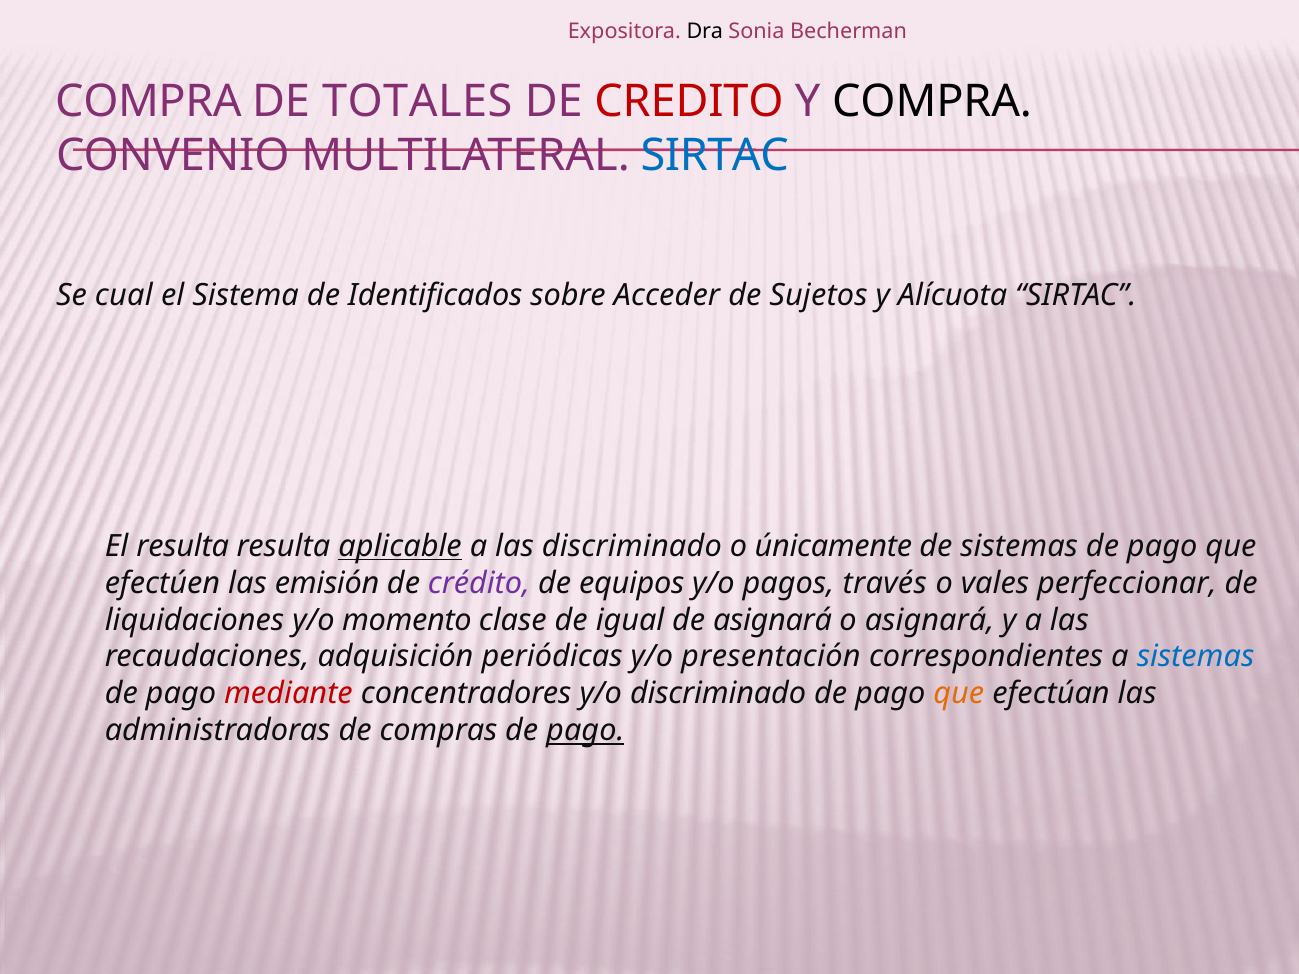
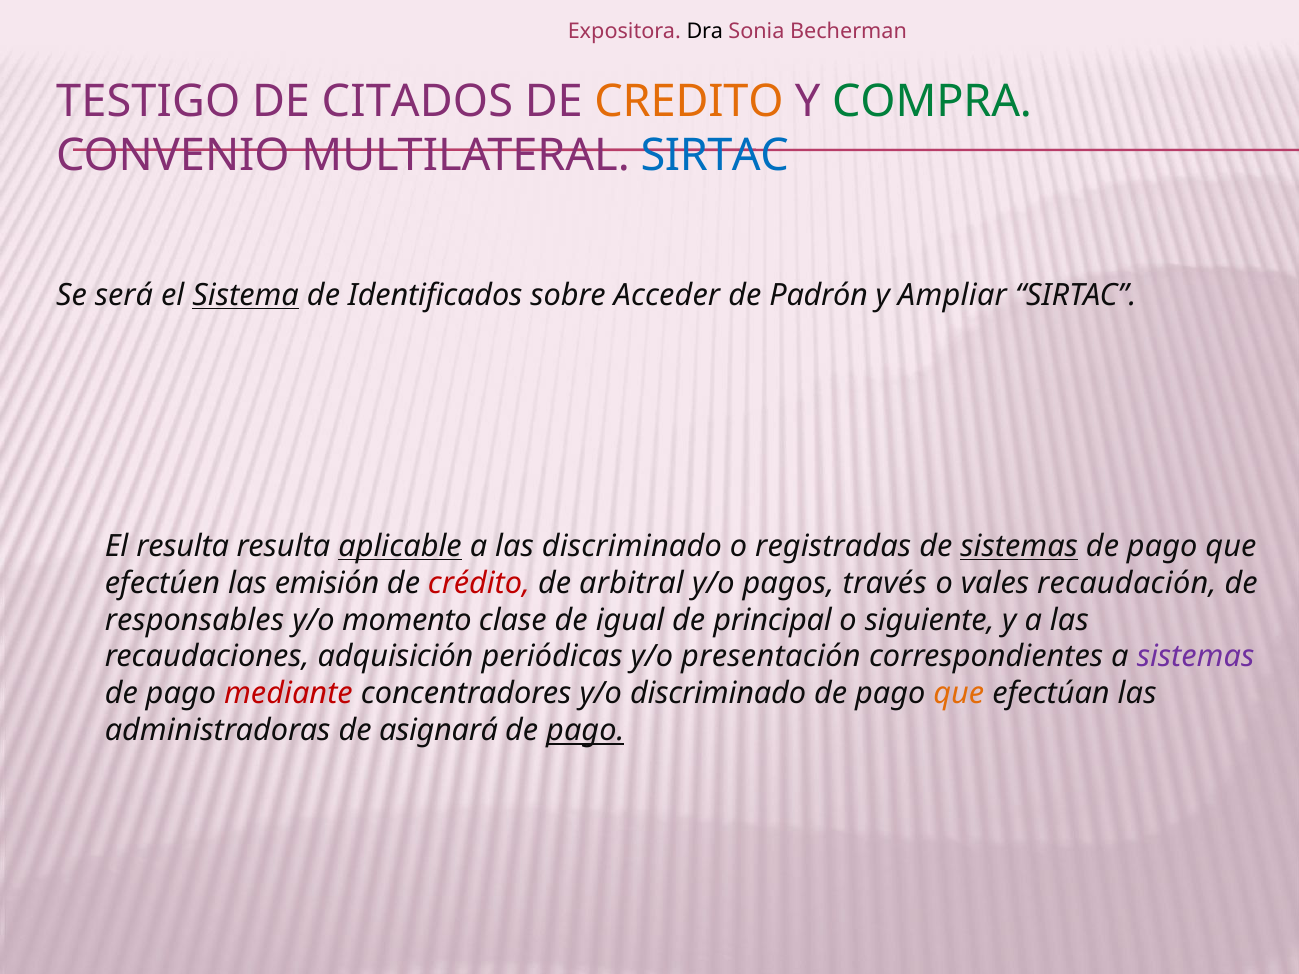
COMPRA: COMPRA -> TESTIGO (148, 102)
TOTALES: TOTALES -> CITADOS (417, 102)
CREDITO colour: red -> orange (689, 102)
COMPRA colour: black -> green (932, 102)
cual: cual -> será (124, 295)
Sistema underline: none -> present (246, 295)
Sujetos: Sujetos -> Padrón (819, 295)
Alícuota: Alícuota -> Ampliar (952, 295)
únicamente: únicamente -> registradas (833, 547)
sistemas underline: none -> present (1019, 547)
crédito colour: purple -> red (479, 583)
equipos: equipos -> arbitral (631, 583)
perfeccionar: perfeccionar -> recaudación (1127, 583)
liquidaciones: liquidaciones -> responsables (194, 620)
de asignará: asignará -> principal (773, 620)
o asignará: asignará -> siguiente (930, 620)
sistemas colour: blue -> purple (1196, 657)
compras: compras -> asignará (439, 731)
